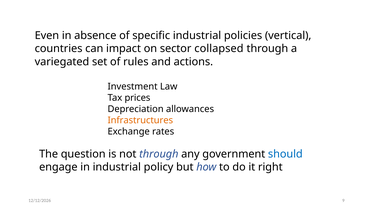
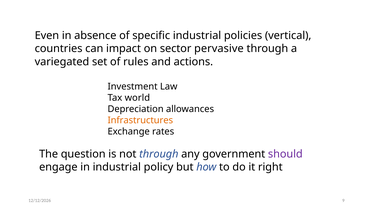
collapsed: collapsed -> pervasive (219, 49)
prices: prices -> world (137, 98)
should colour: blue -> purple (285, 154)
